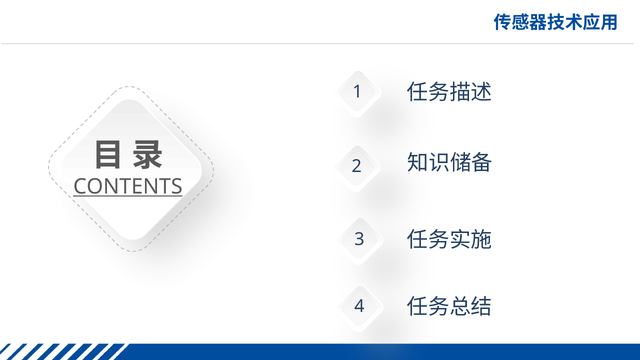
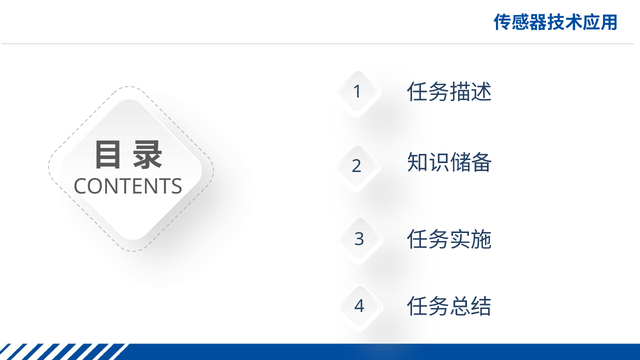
CONTENTS underline: present -> none (128, 187)
